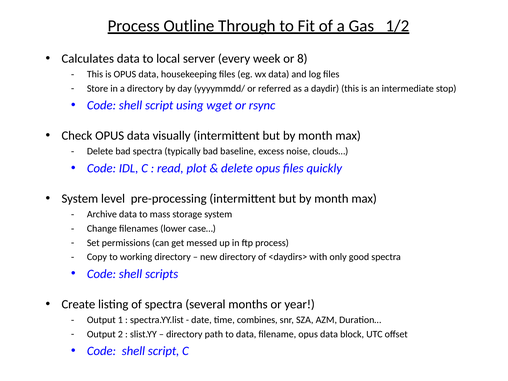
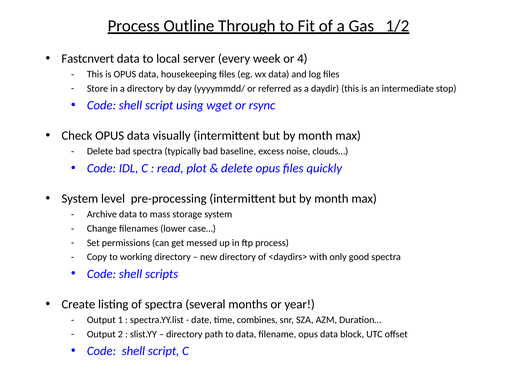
Calculates: Calculates -> Fastcnvert (88, 59)
8: 8 -> 4 (302, 59)
